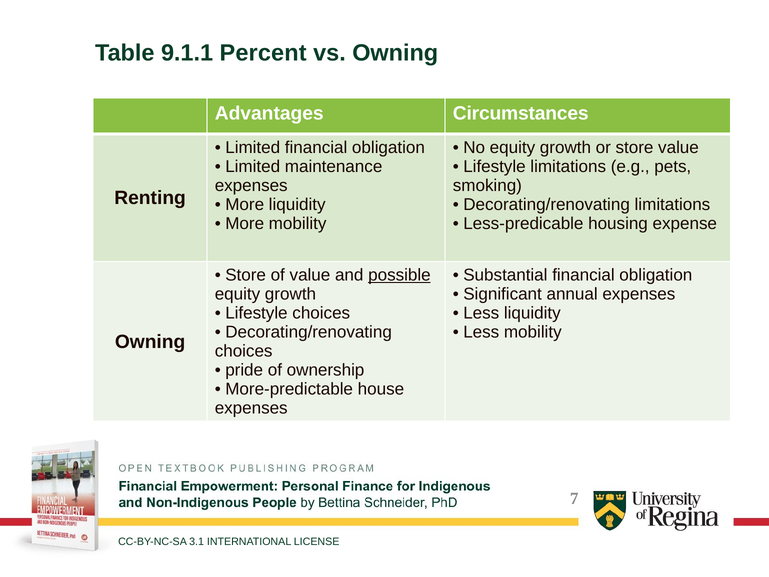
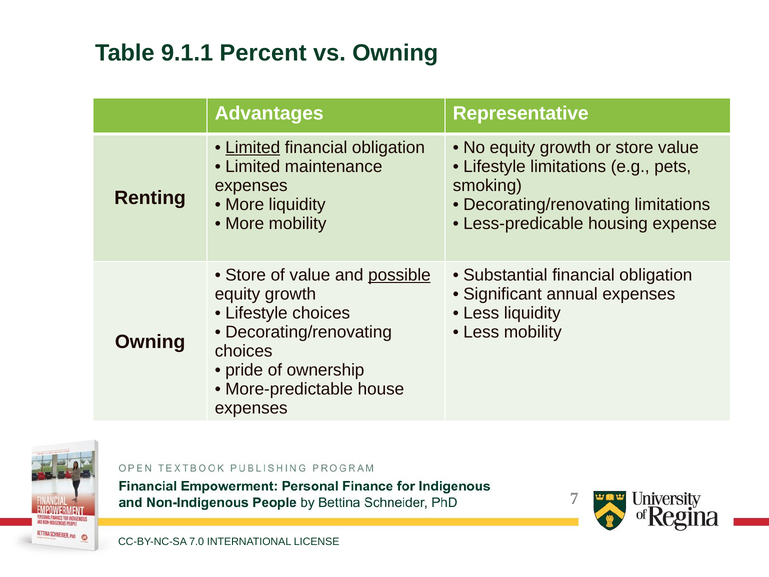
Circumstances: Circumstances -> Representative (521, 113)
Limited underline: none -> present (253, 148)
3.1: 3.1 -> 7.0 (197, 541)
